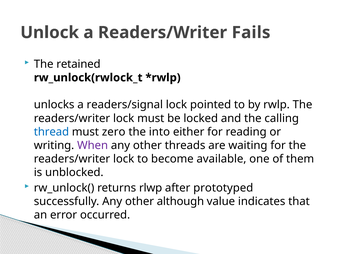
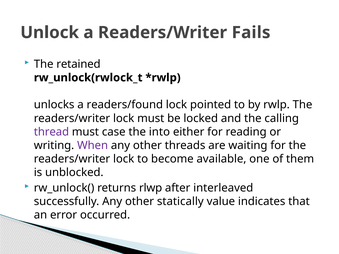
readers/signal: readers/signal -> readers/found (125, 105)
thread colour: blue -> purple (51, 132)
zero: zero -> case (114, 132)
prototyped: prototyped -> interleaved (223, 188)
although: although -> statically (180, 202)
